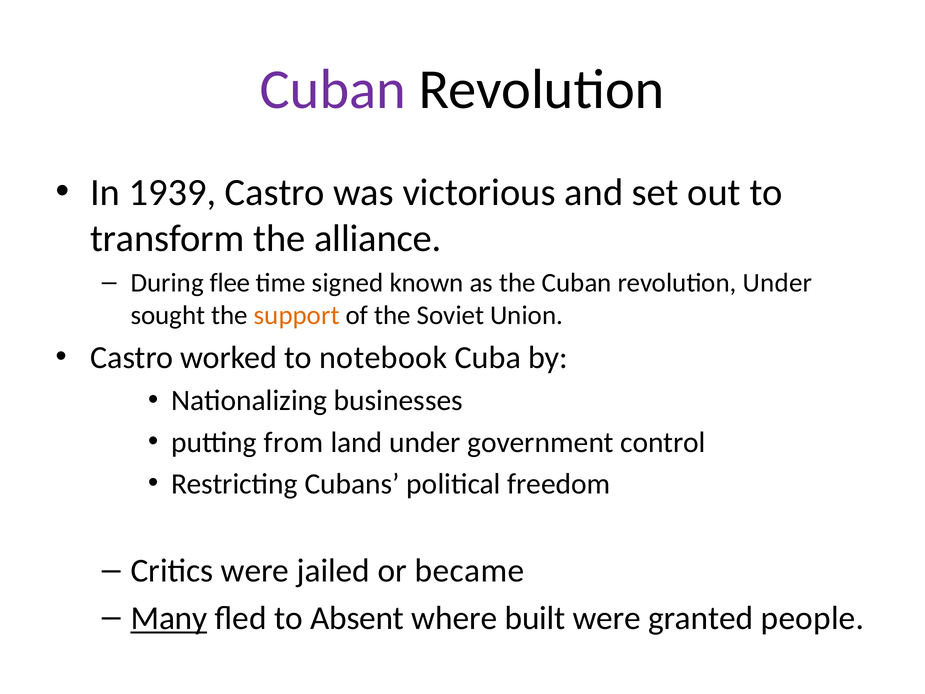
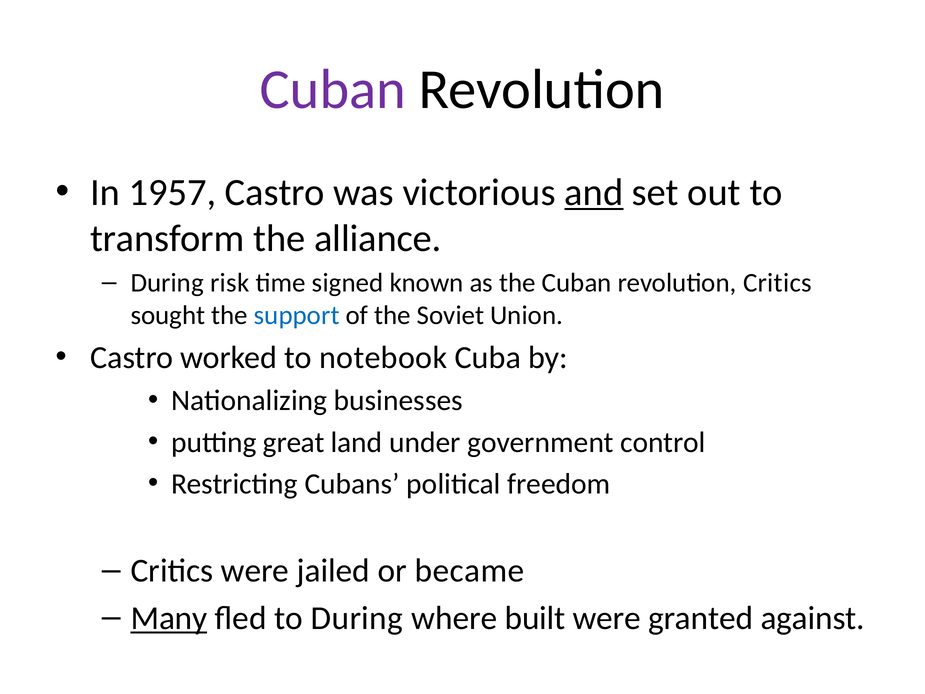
1939: 1939 -> 1957 (173, 192)
and underline: none -> present (594, 192)
flee: flee -> risk (230, 283)
revolution Under: Under -> Critics (777, 283)
support colour: orange -> blue (297, 315)
from: from -> great (294, 442)
to Absent: Absent -> During (357, 618)
people: people -> against (813, 618)
